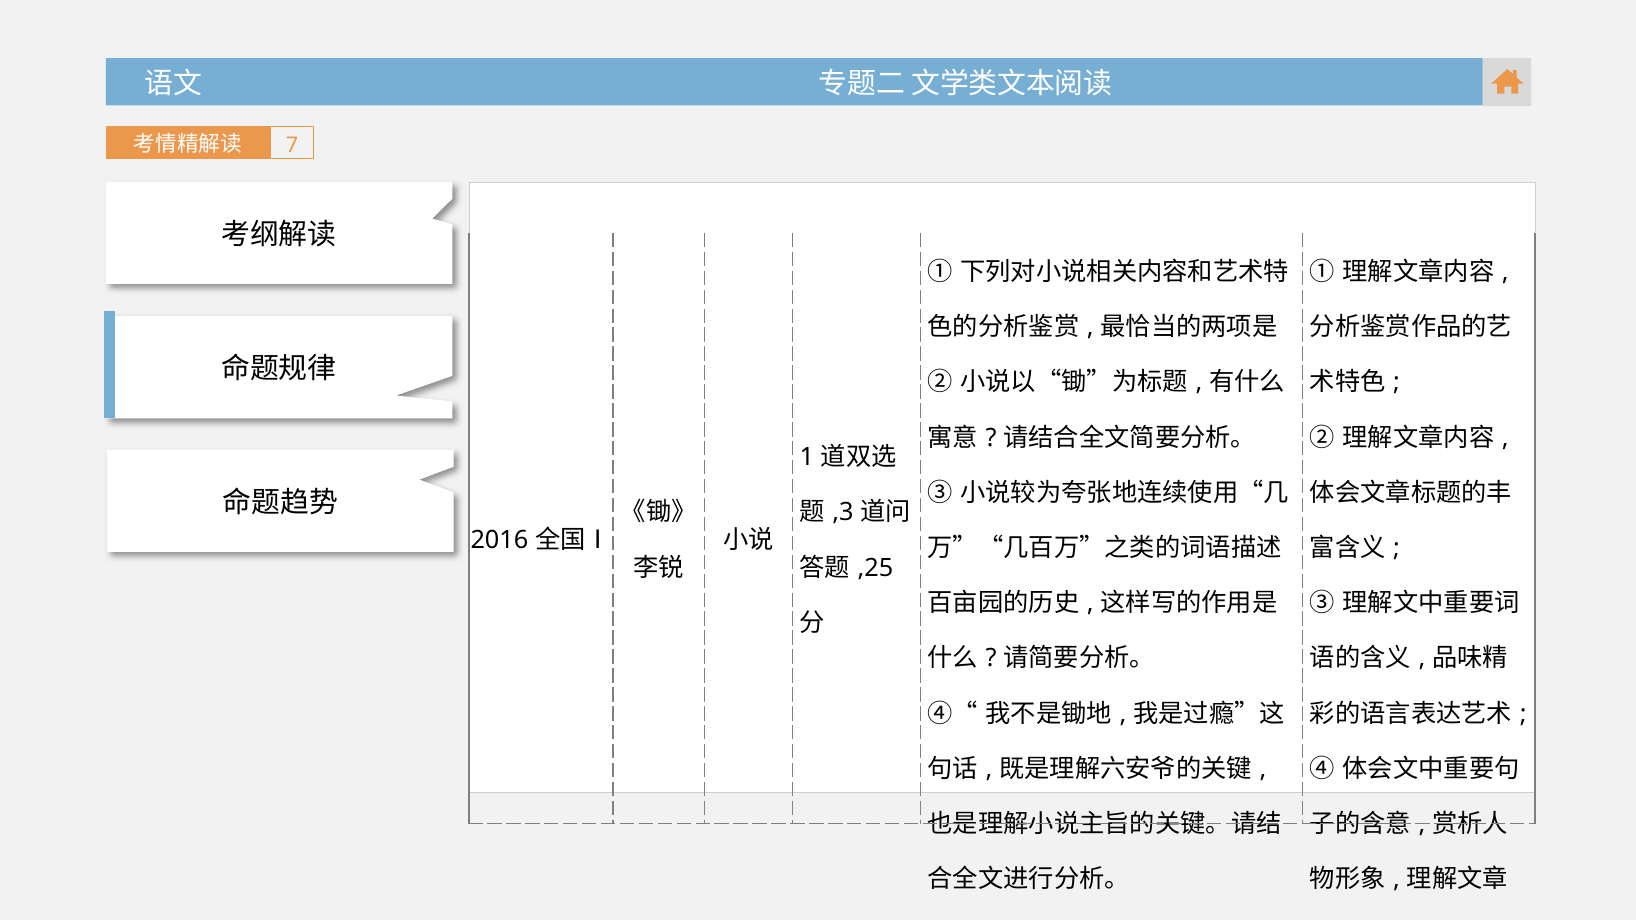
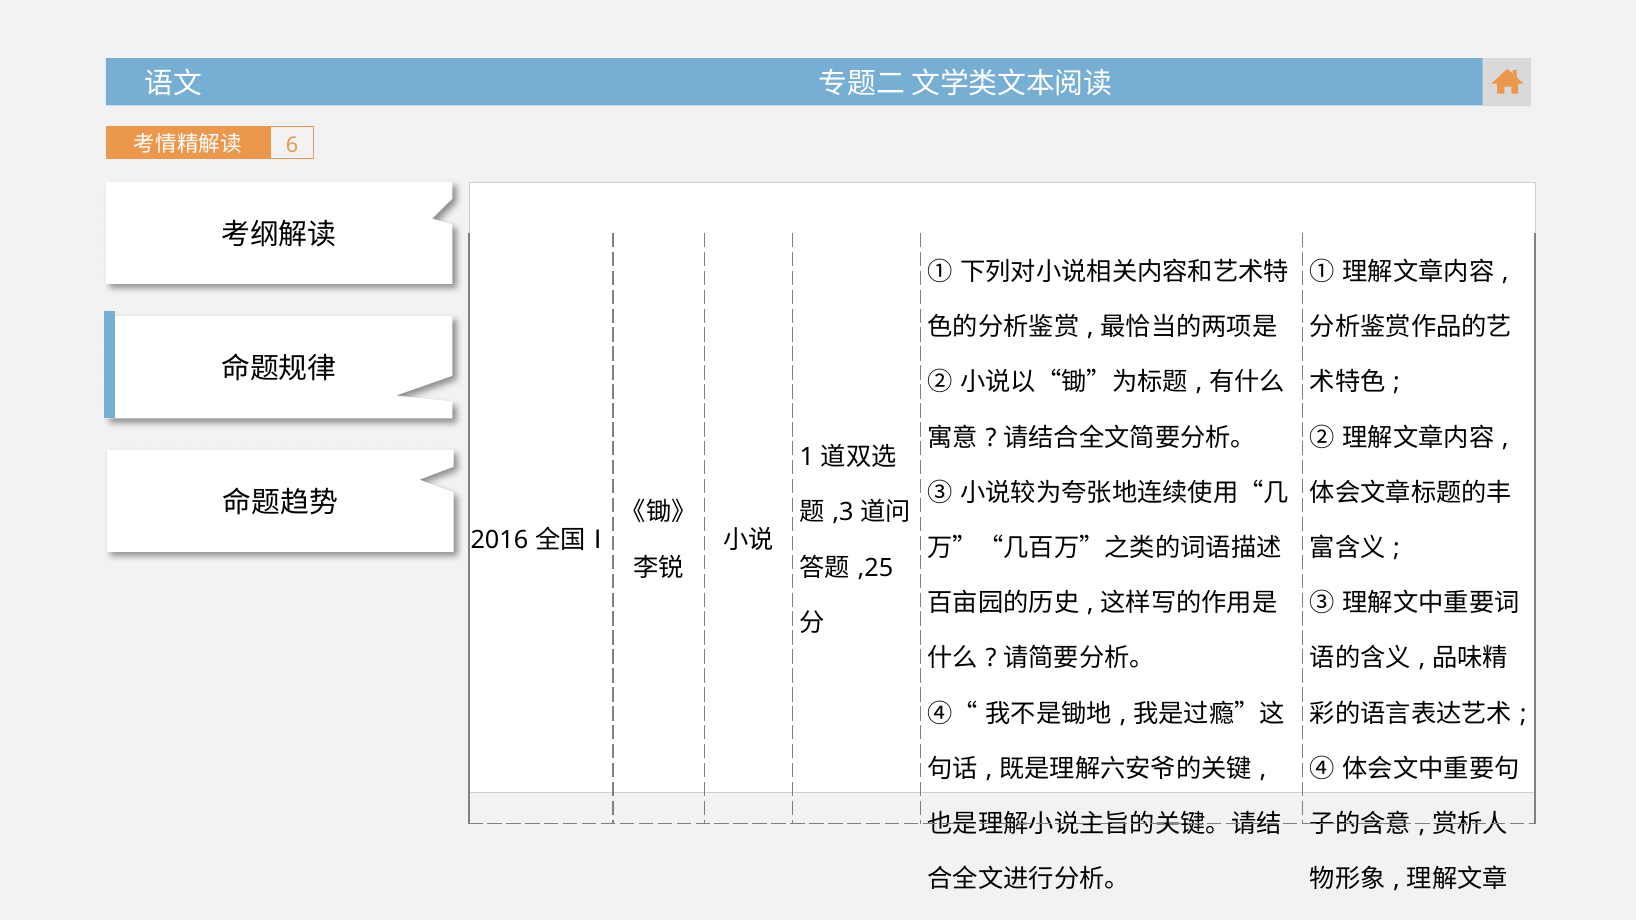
7: 7 -> 6 (292, 145)
